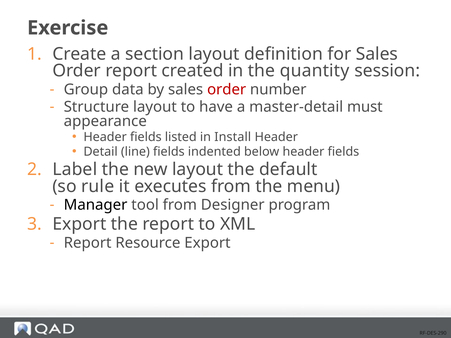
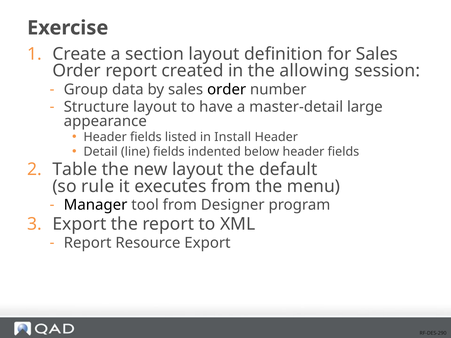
quantity: quantity -> allowing (315, 71)
order colour: red -> black (227, 90)
must: must -> large (365, 107)
Label: Label -> Table (75, 170)
